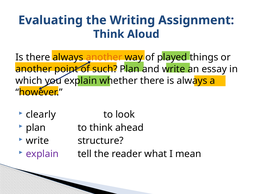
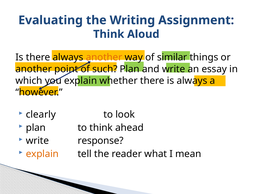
played: played -> similar (172, 57)
structure: structure -> response (101, 141)
explain colour: purple -> orange (42, 154)
